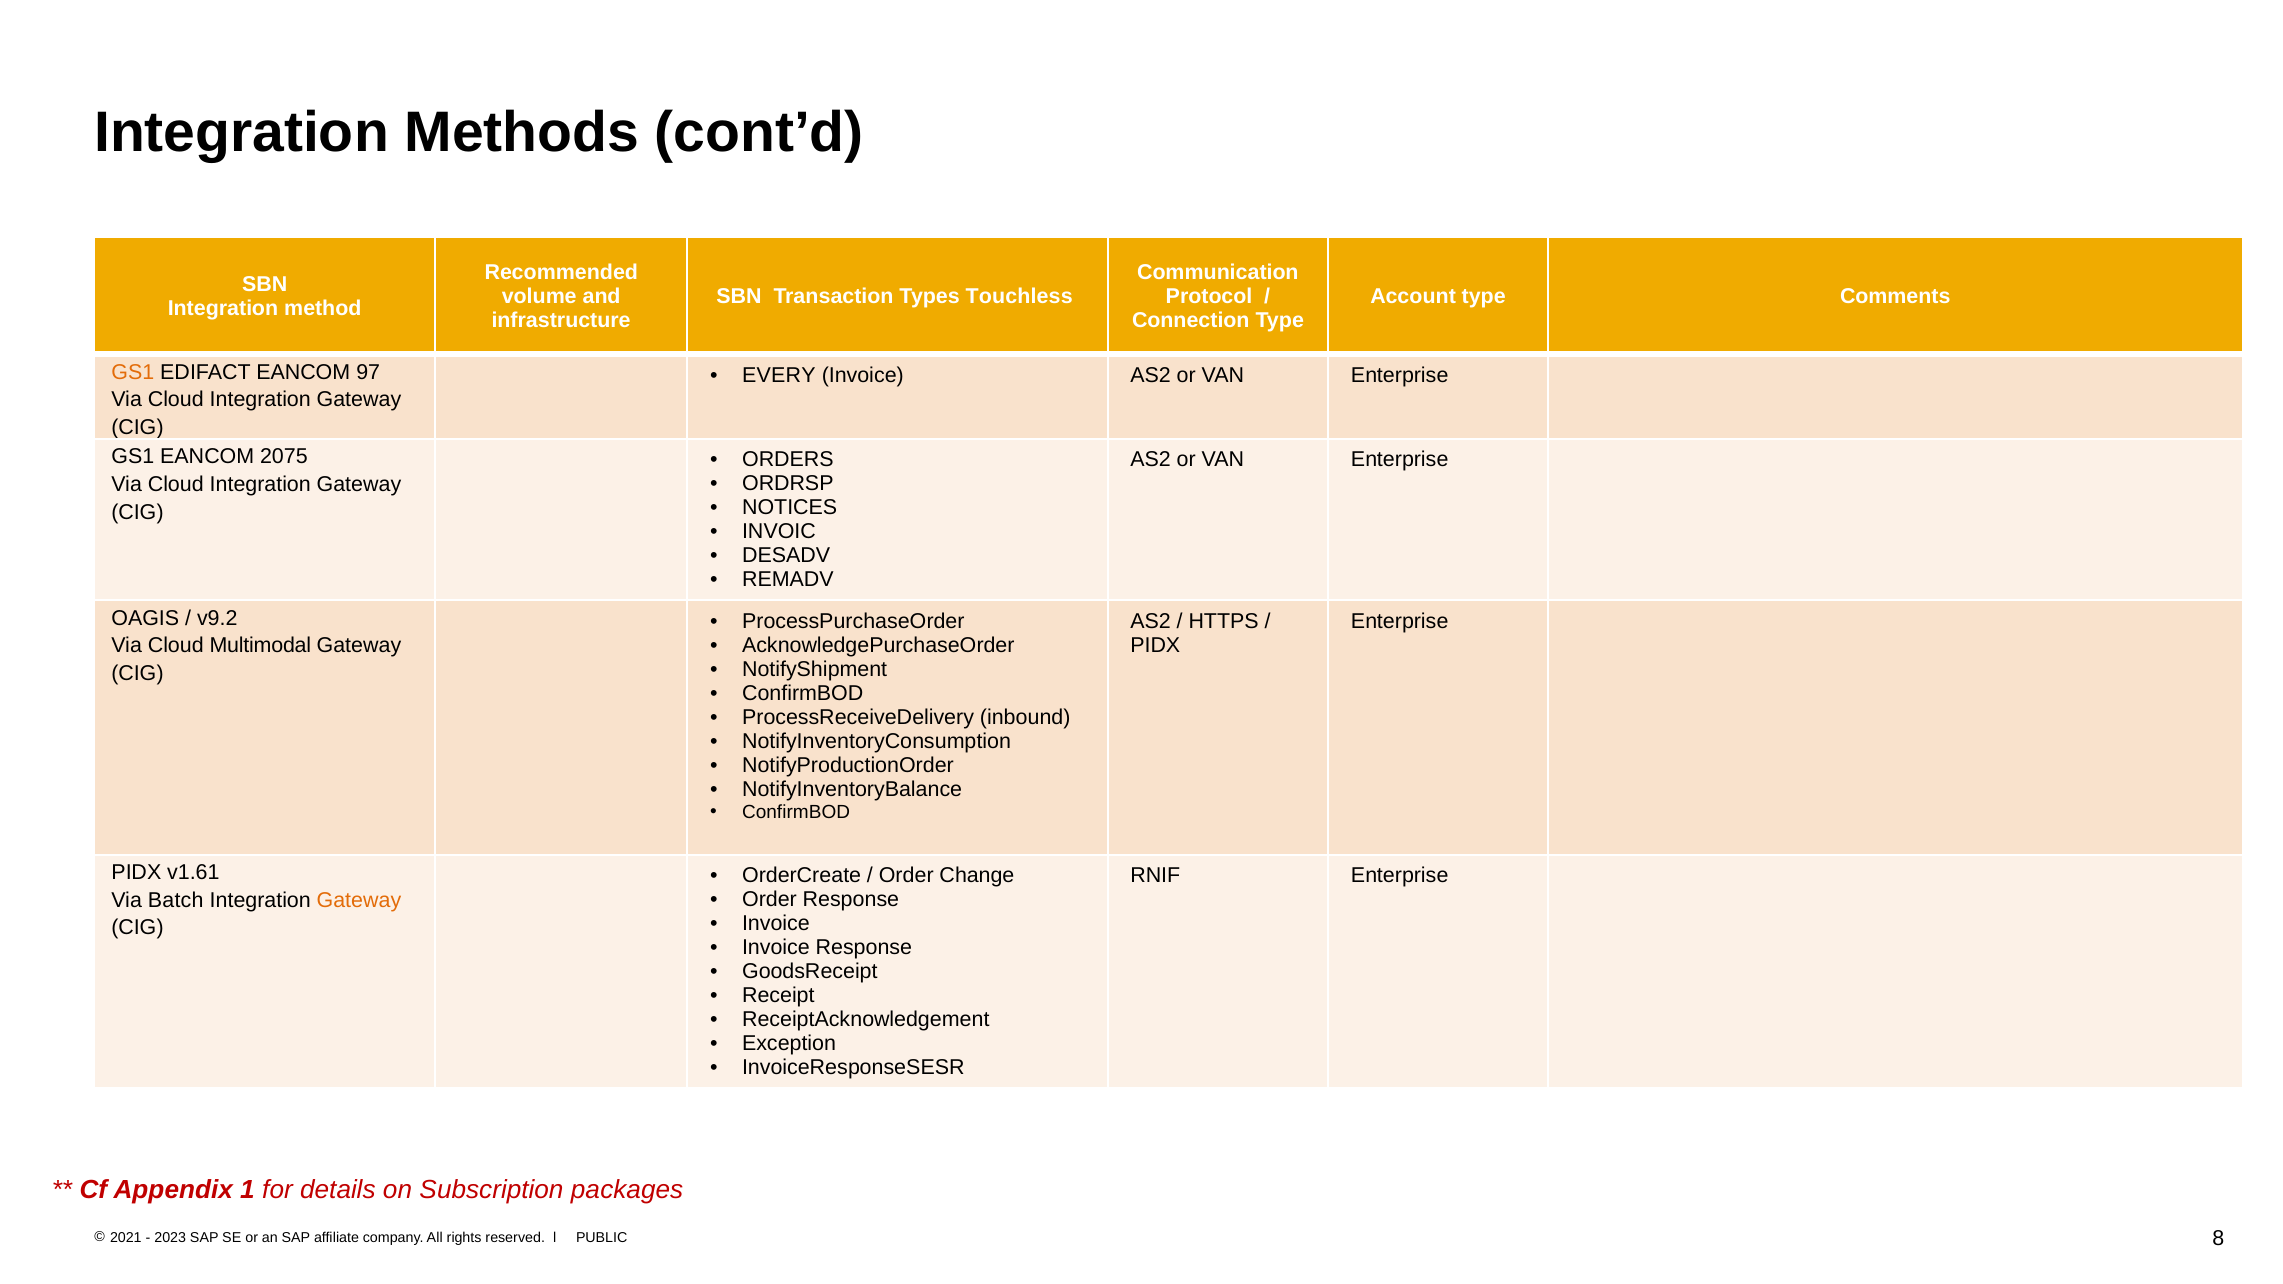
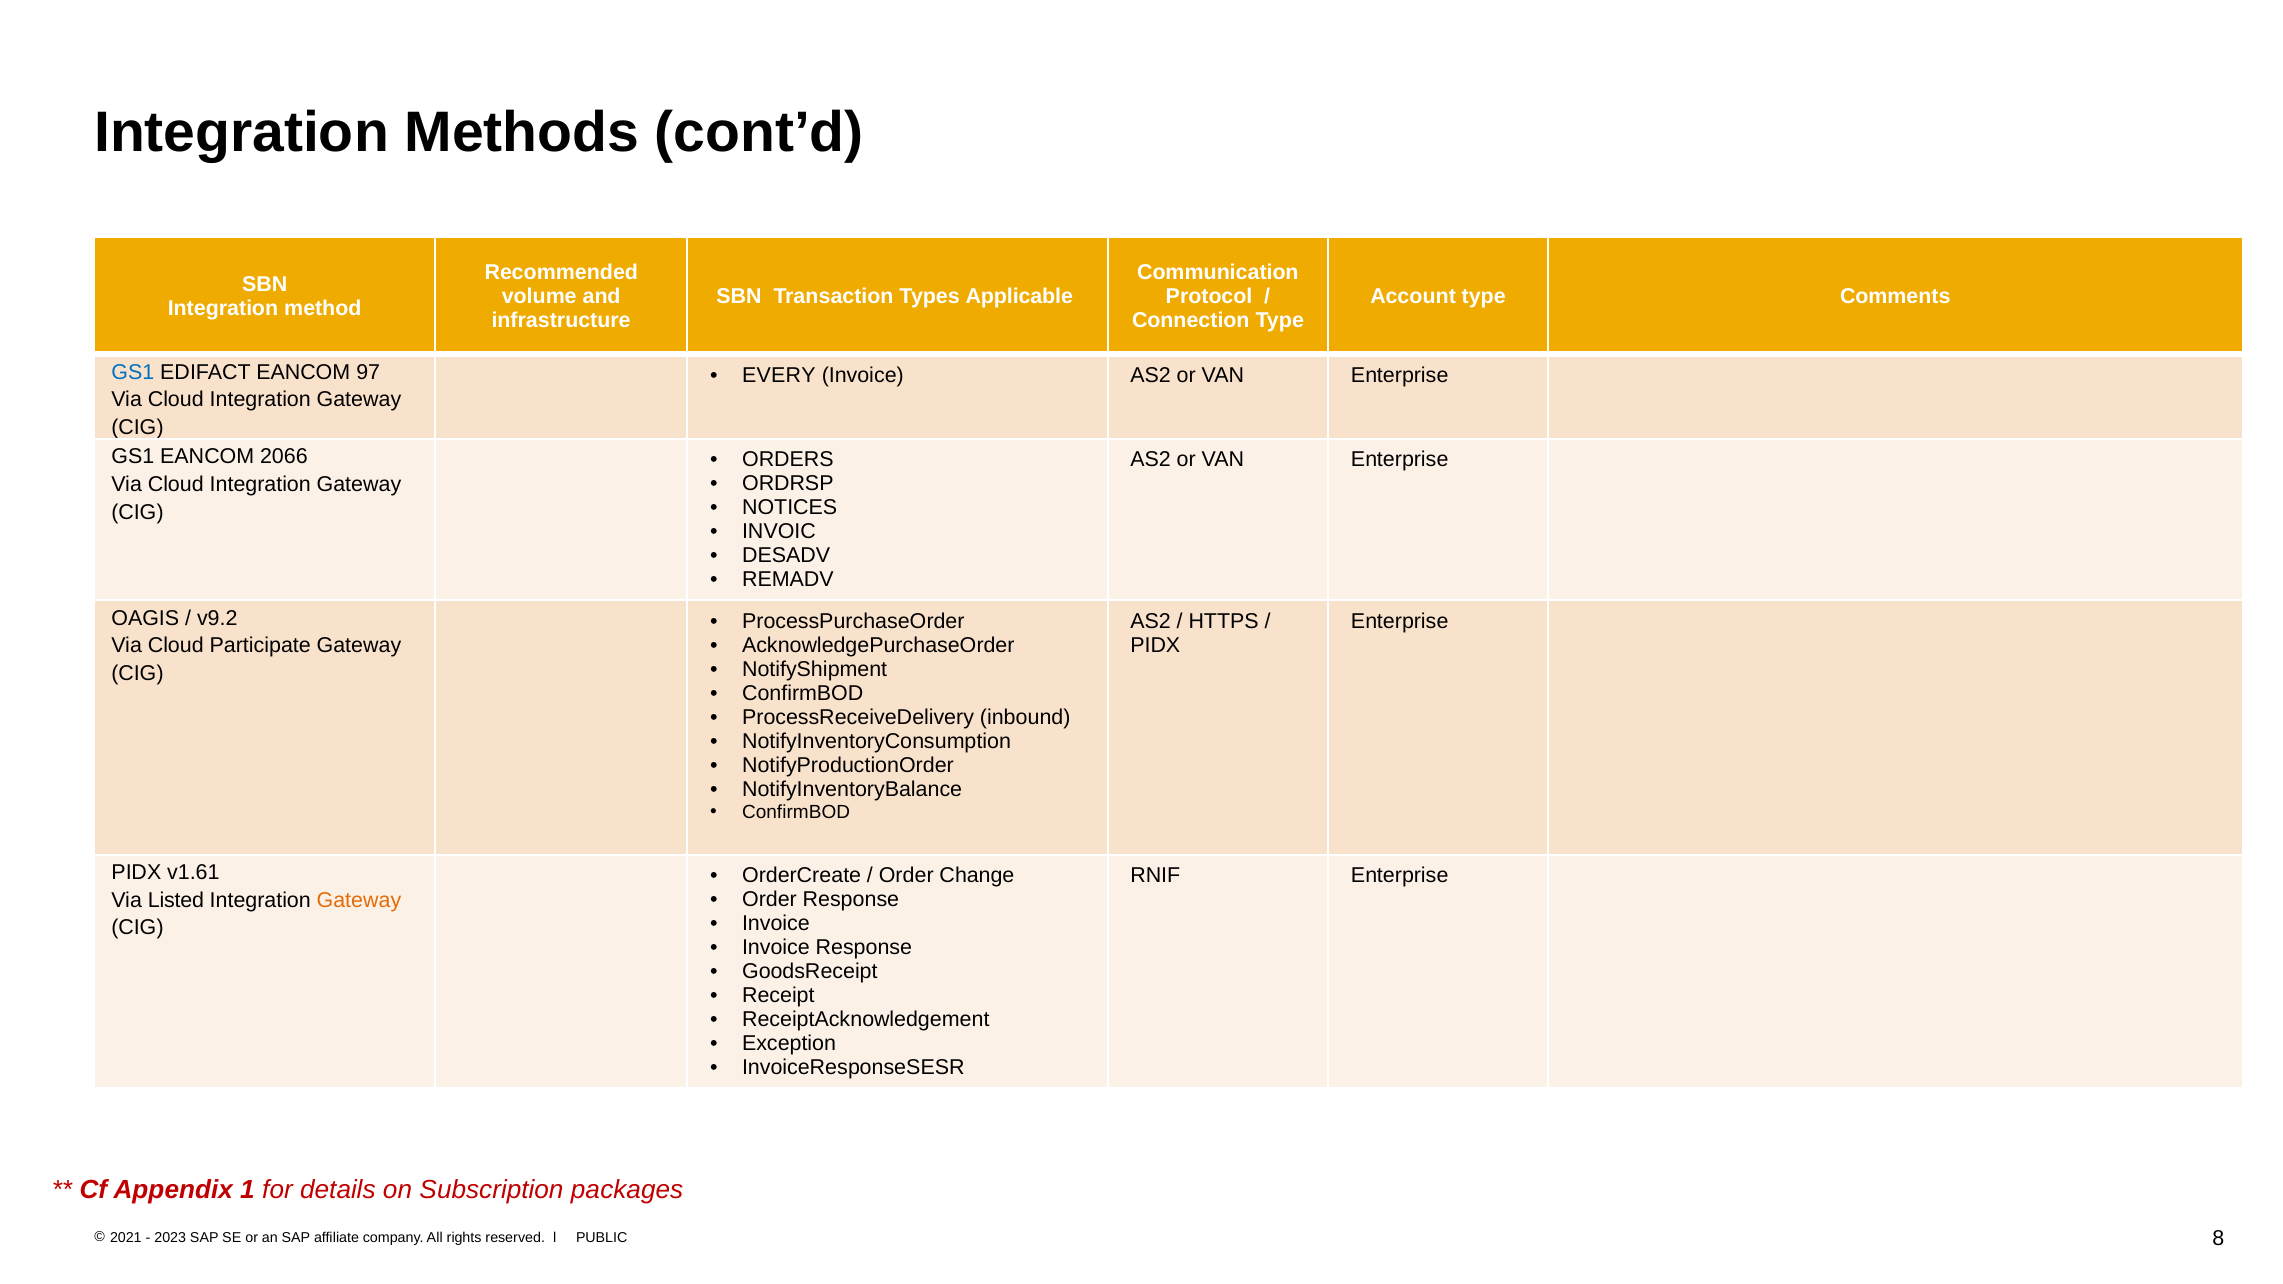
Touchless: Touchless -> Applicable (1019, 296)
GS1 colour: orange -> blue (133, 372)
2075: 2075 -> 2066 (284, 457)
Multimodal: Multimodal -> Participate (260, 646)
Batch: Batch -> Listed (176, 900)
